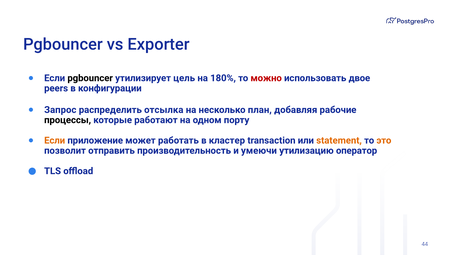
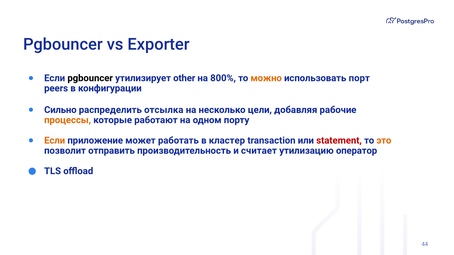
цель: цель -> other (184, 78)
180%: 180% -> 800% (223, 78)
можно colour: red -> orange (266, 78)
двое: двое -> порт (359, 78)
Запрос: Запрос -> Сильно (60, 110)
план: план -> цели (260, 110)
процессы colour: black -> orange (68, 120)
statement colour: orange -> red (339, 141)
умеючи: умеючи -> считает (259, 151)
